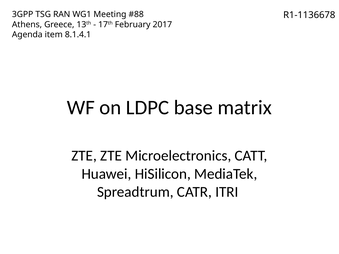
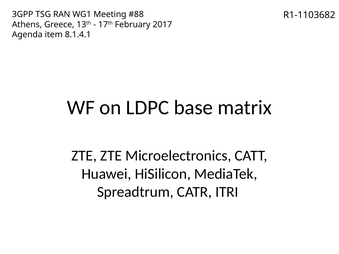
R1-1136678: R1-1136678 -> R1-1103682 (309, 15)
